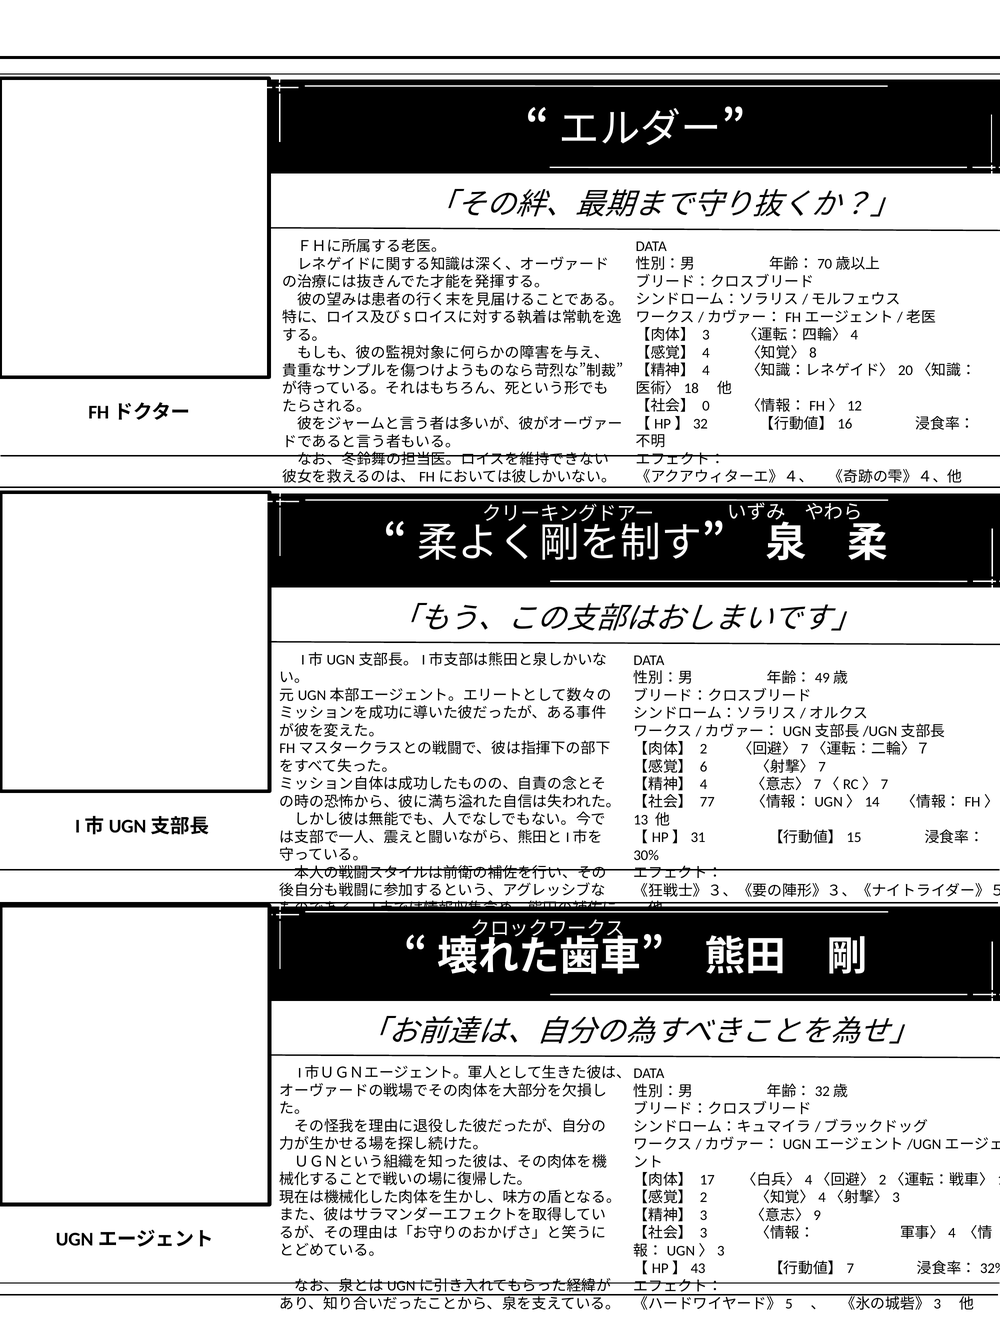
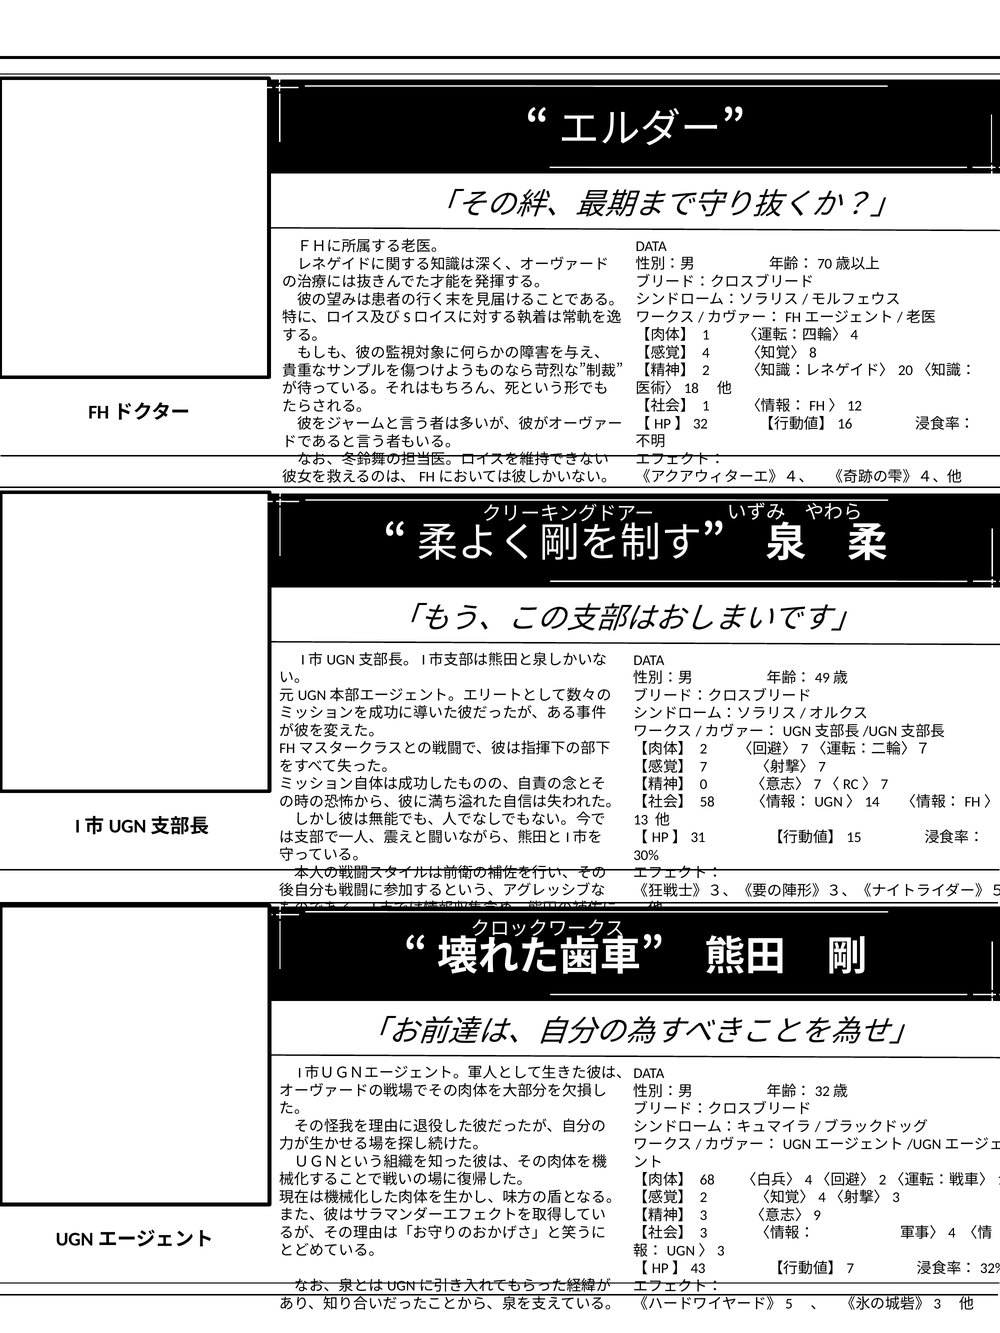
3: 3 -> 1 (706, 335)
4: 4 -> 2 (706, 371)
0: 0 -> 1 (706, 406)
6: 6 -> 7 (704, 767)
4: 4 -> 0 (704, 785)
77: 77 -> 58 (707, 802)
17: 17 -> 68 (707, 1180)
